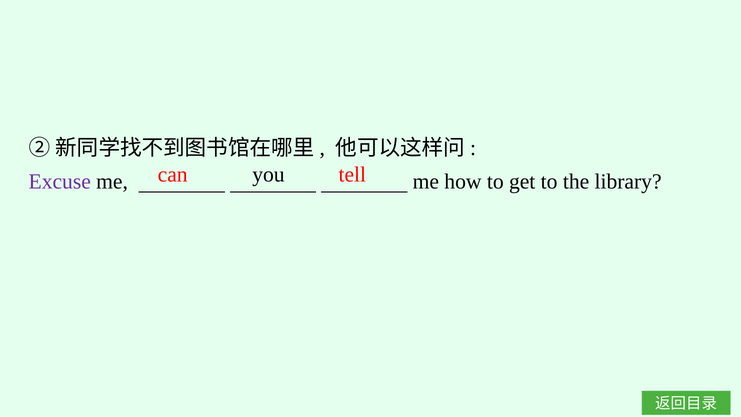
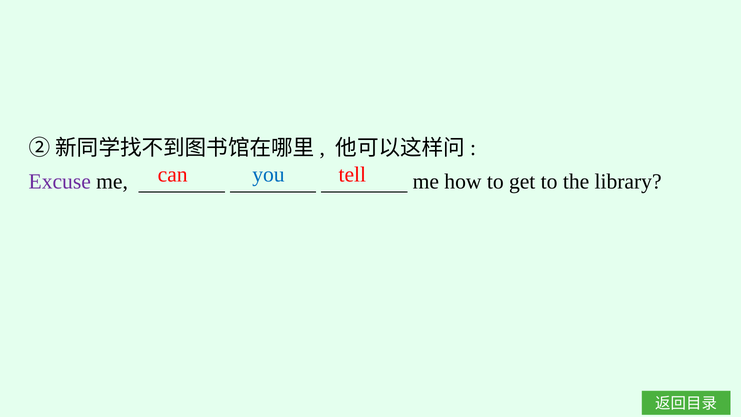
you colour: black -> blue (268, 175)
